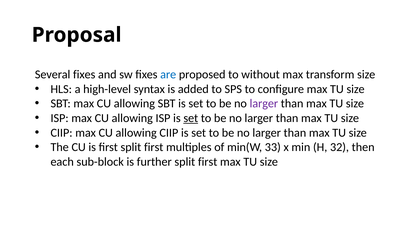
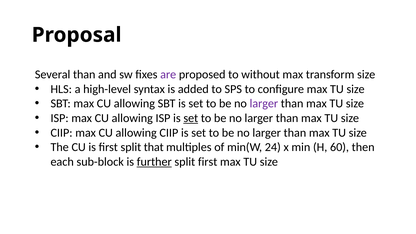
Several fixes: fixes -> than (84, 74)
are colour: blue -> purple (168, 74)
first split first: first -> that (154, 147)
33: 33 -> 24 (273, 147)
32: 32 -> 60 (340, 147)
further underline: none -> present (154, 162)
